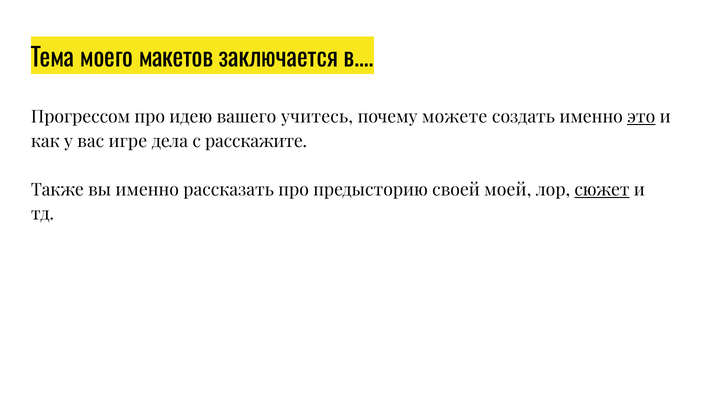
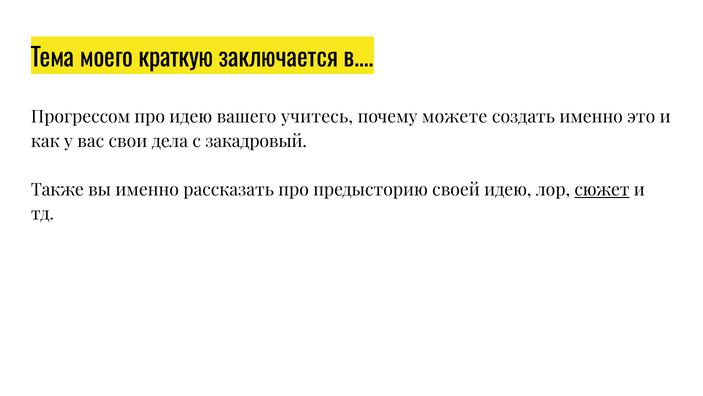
макетов: макетов -> краткую (176, 58)
это underline: present -> none (641, 117)
игре: игре -> свои (128, 141)
расскажите: расскажите -> закадровый (256, 141)
своей моей: моей -> идею (508, 190)
